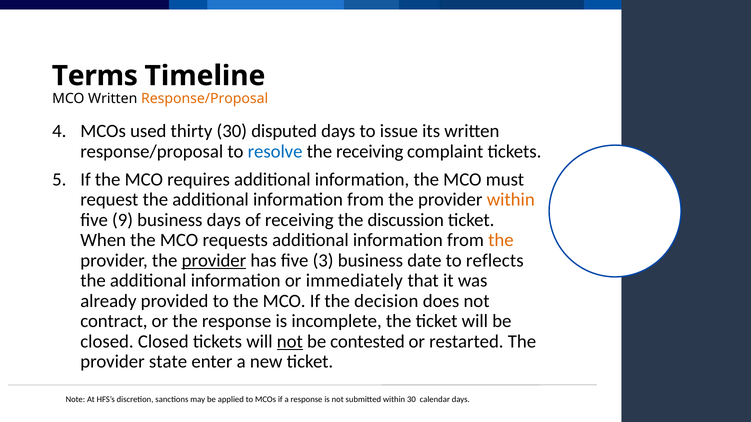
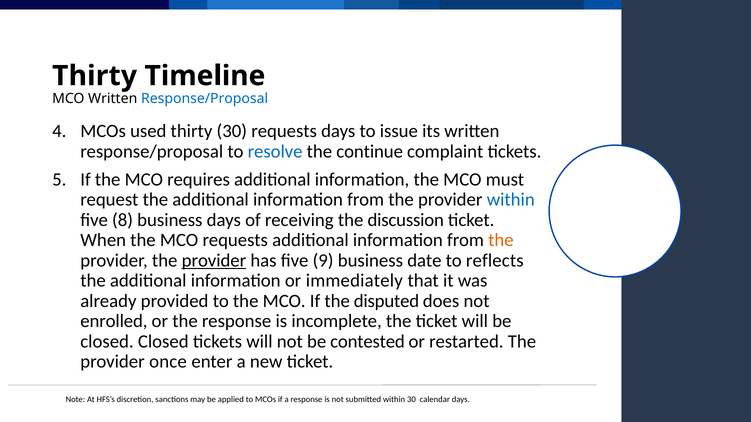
Terms: Terms -> Thirty (95, 76)
Response/Proposal colour: orange -> blue (205, 99)
30 disputed: disputed -> requests (284, 131)
the receiving: receiving -> continue (370, 152)
within colour: orange -> blue (511, 200)
9: 9 -> 8 (123, 220)
3: 3 -> 9 (323, 261)
decision: decision -> disputed (386, 301)
contract: contract -> enrolled (114, 322)
not underline: present -> none (290, 342)
state: state -> once (168, 362)
